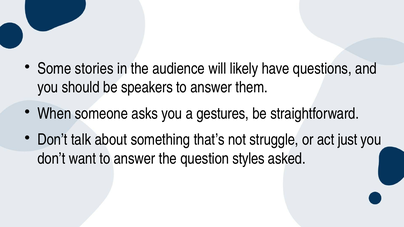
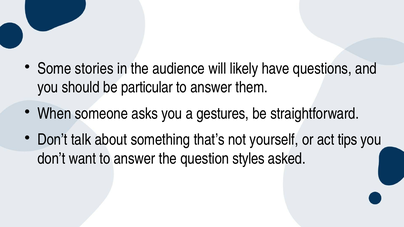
speakers: speakers -> particular (147, 88)
struggle: struggle -> yourself (274, 140)
just: just -> tips (348, 140)
